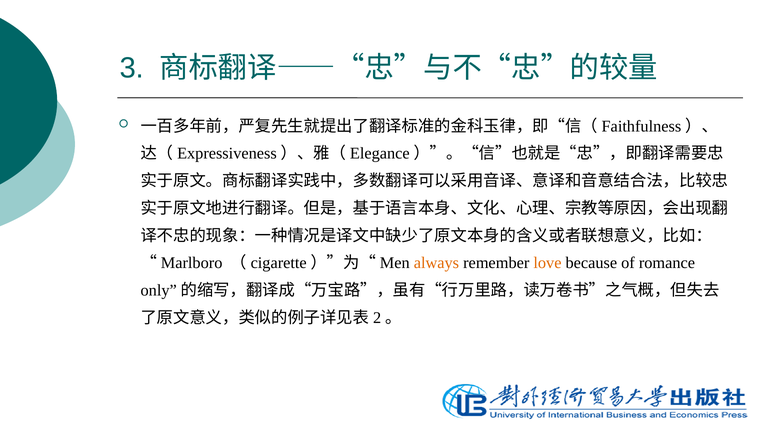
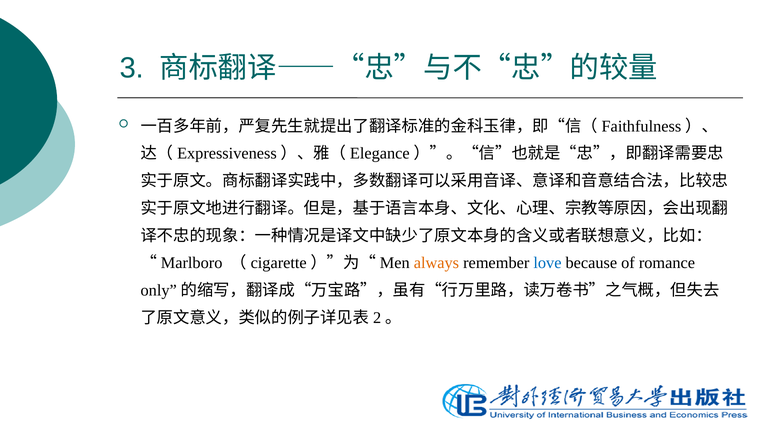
love colour: orange -> blue (547, 263)
